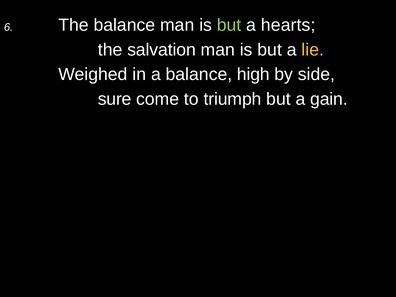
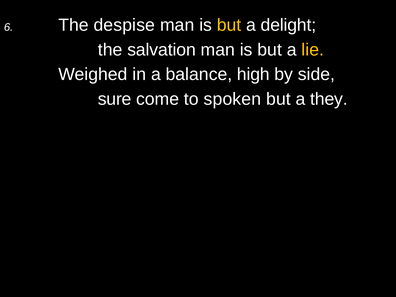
The balance: balance -> despise (124, 25)
but colour: light green -> yellow (229, 25)
hearts: hearts -> delight (288, 25)
triumph: triumph -> spoken (232, 99)
gain: gain -> they (329, 99)
